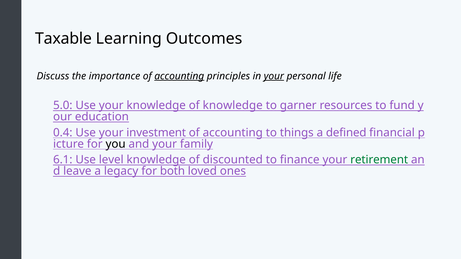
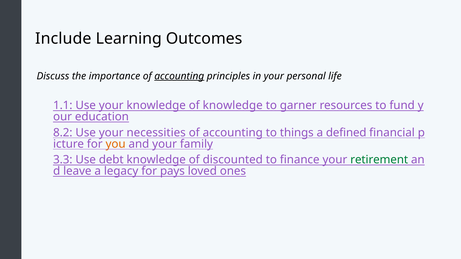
Taxable: Taxable -> Include (63, 39)
your underline: present -> none (274, 76)
5.0: 5.0 -> 1.1 (63, 105)
0.4: 0.4 -> 8.2 (63, 133)
investment: investment -> necessities (156, 133)
you colour: black -> orange (116, 144)
6.1: 6.1 -> 3.3 (63, 160)
level: level -> debt (111, 160)
both: both -> pays (172, 171)
